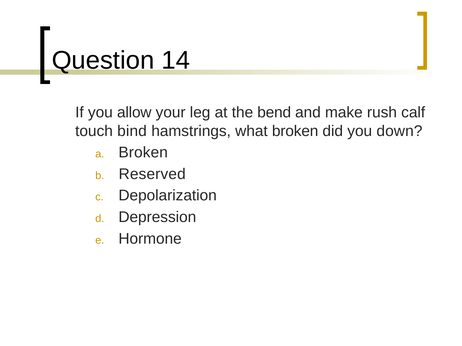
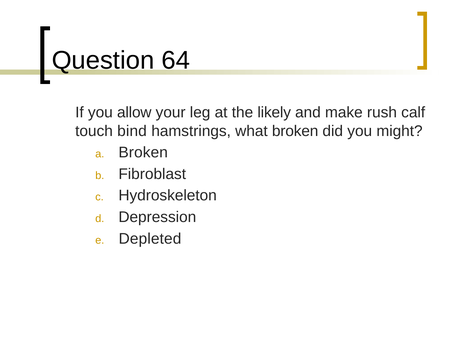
14: 14 -> 64 (176, 60)
bend: bend -> likely (274, 113)
down: down -> might (400, 131)
Reserved: Reserved -> Fibroblast (152, 174)
Depolarization: Depolarization -> Hydroskeleton (168, 196)
Hormone: Hormone -> Depleted (150, 239)
